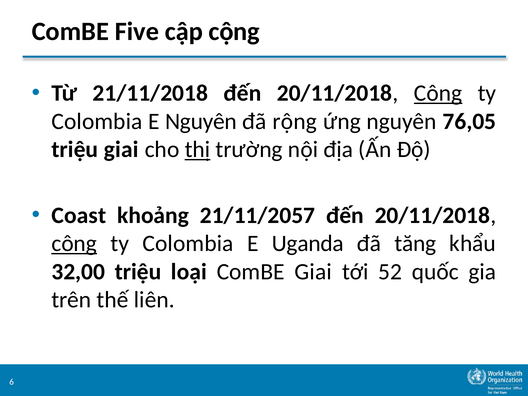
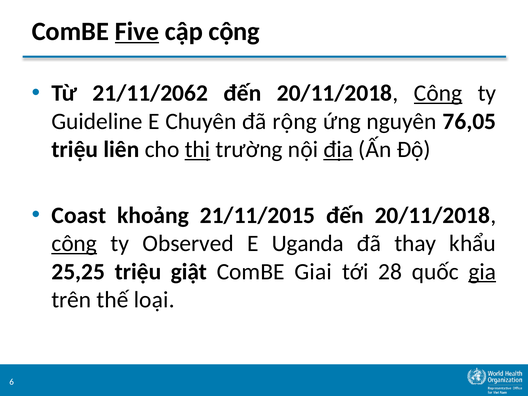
Five underline: none -> present (137, 31)
21/11/2018: 21/11/2018 -> 21/11/2062 (150, 93)
Colombia: Colombia -> Guideline (97, 121)
E Nguyên: Nguyên -> Chuyên (201, 121)
triệu giai: giai -> liên (121, 150)
địa underline: none -> present (338, 150)
21/11/2057: 21/11/2057 -> 21/11/2015 (257, 215)
Colombia: Colombia -> Observed (188, 244)
tăng: tăng -> thay (415, 244)
32,00: 32,00 -> 25,25 (78, 272)
loại: loại -> giật (189, 272)
52: 52 -> 28 (390, 272)
gia underline: none -> present (482, 272)
liên: liên -> loại (154, 300)
